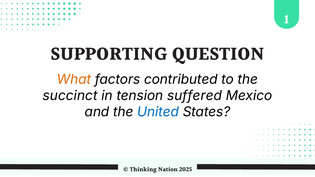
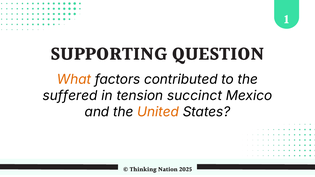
succinct: succinct -> suffered (70, 96)
suffered: suffered -> succinct (195, 96)
United colour: blue -> orange (158, 112)
